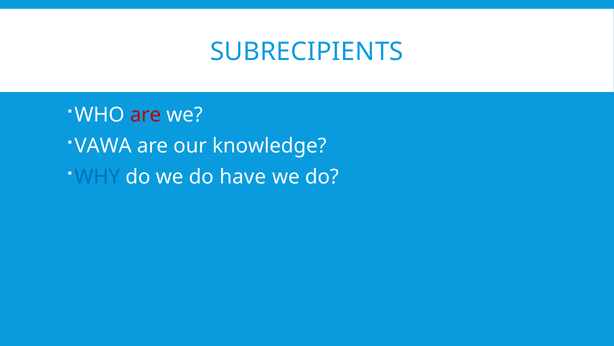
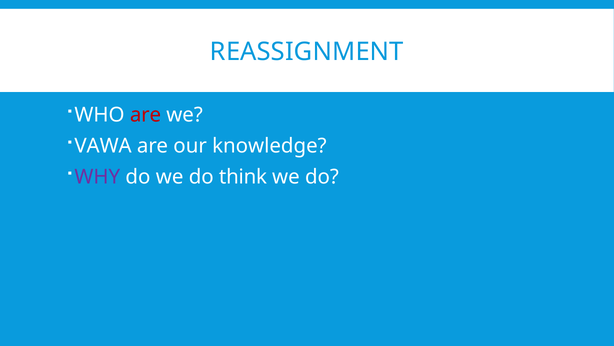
SUBRECIPIENTS: SUBRECIPIENTS -> REASSIGNMENT (307, 52)
WHY colour: blue -> purple (97, 177)
have: have -> think (243, 177)
